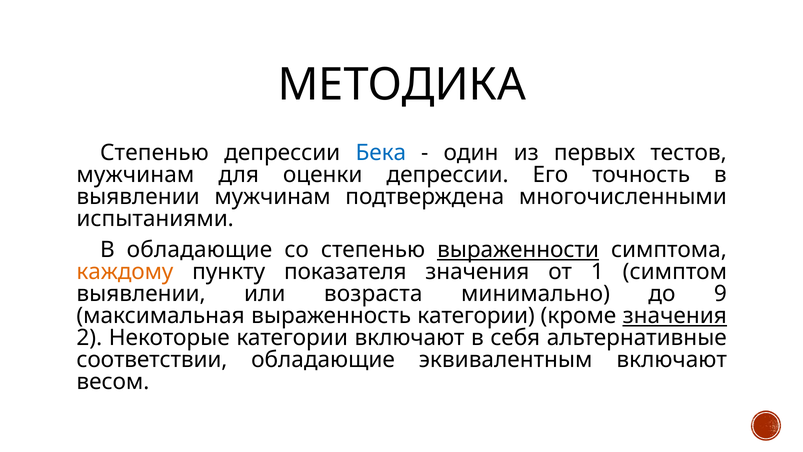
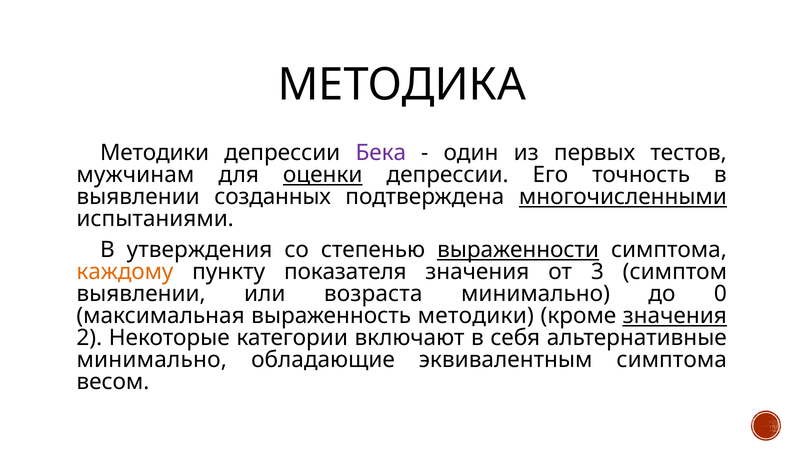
Степенью: Степенью -> Методики (155, 153)
Бека colour: blue -> purple (381, 153)
оценки underline: none -> present (323, 175)
выявлении мужчинам: мужчинам -> созданных (273, 197)
многочисленными underline: none -> present (623, 197)
В обладающие: обладающие -> утверждения (200, 250)
1: 1 -> 3 (597, 272)
9: 9 -> 0 (720, 294)
выраженность категории: категории -> методики (476, 316)
соответствии: соответствии -> минимально (152, 360)
эквивалентным включают: включают -> симптома (672, 360)
